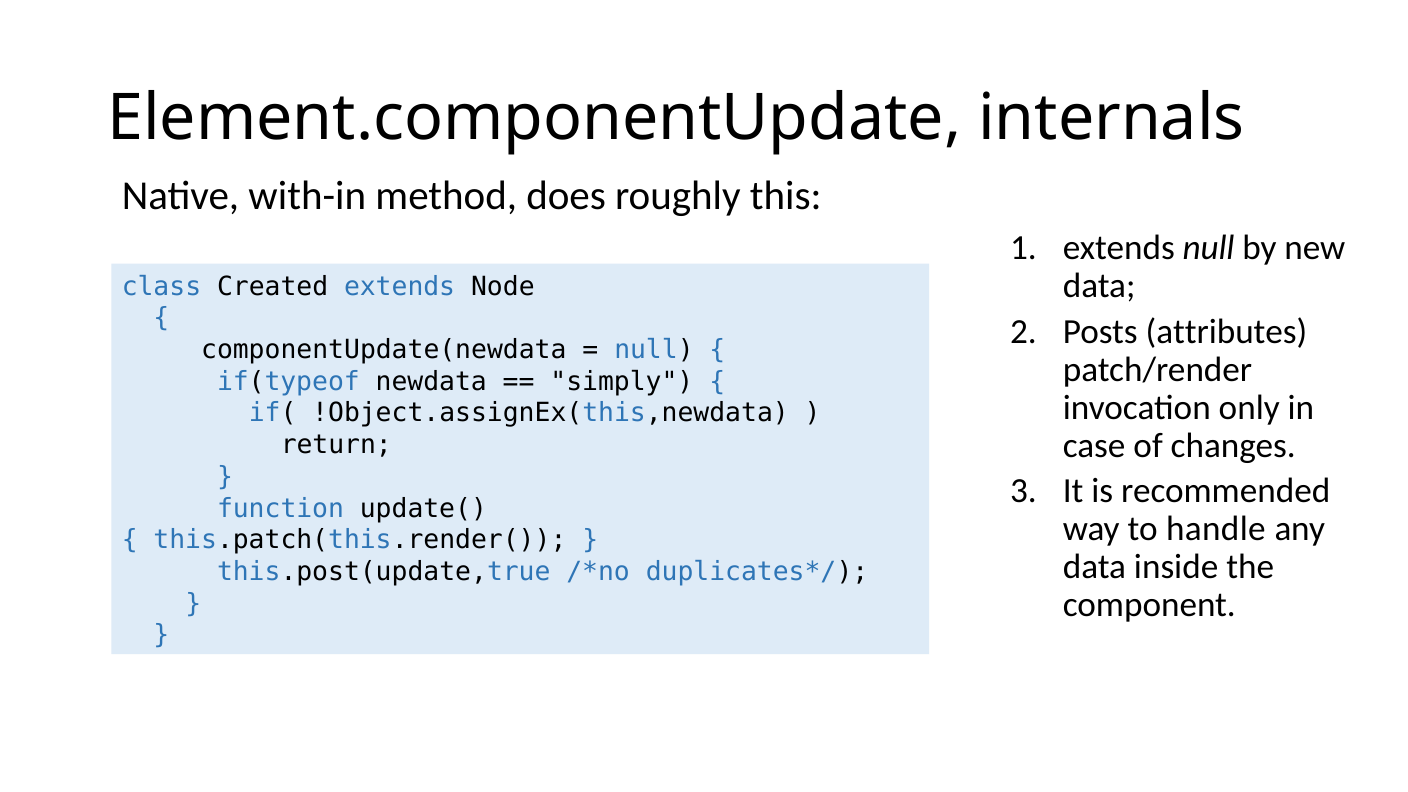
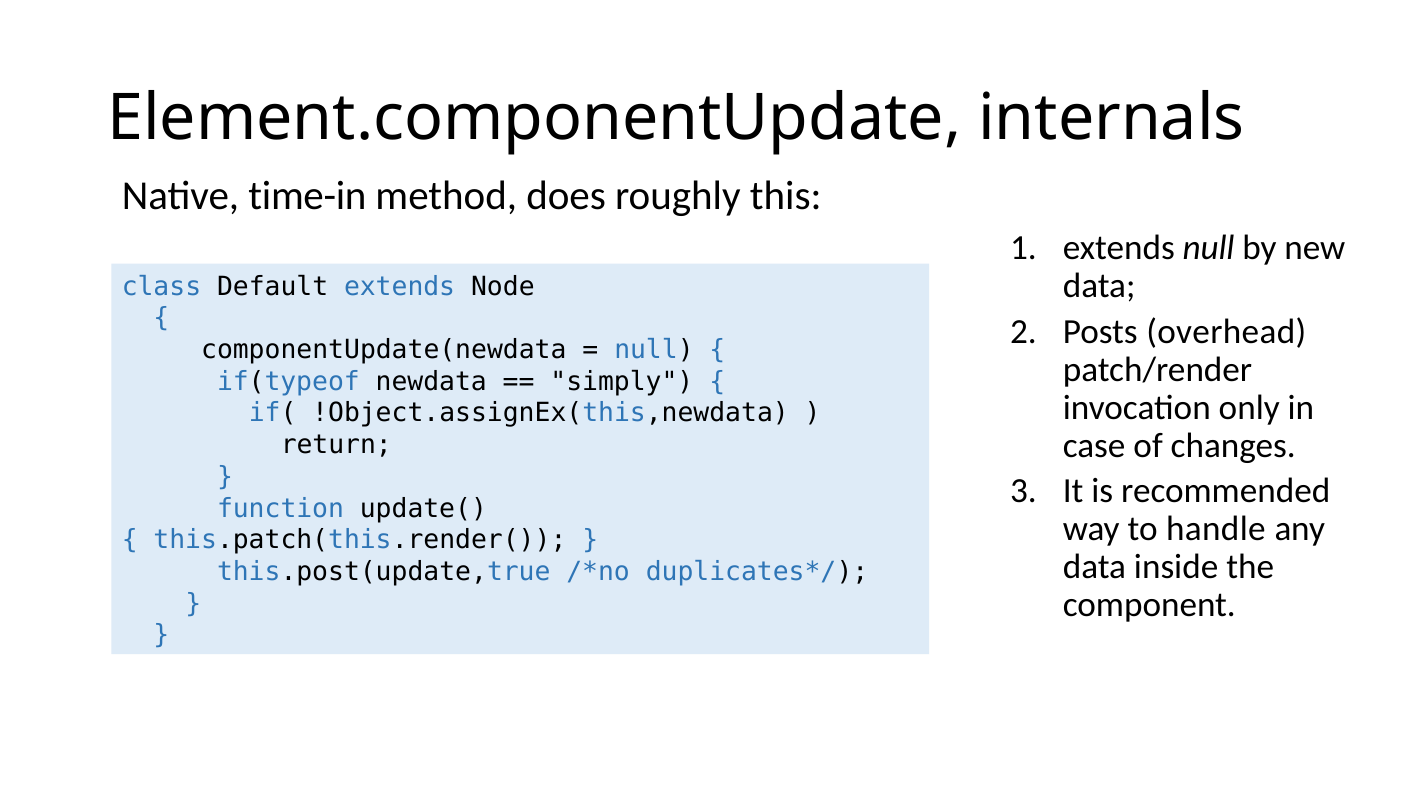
with-in: with-in -> time-in (308, 196)
Created: Created -> Default (273, 287)
attributes: attributes -> overhead (1226, 332)
